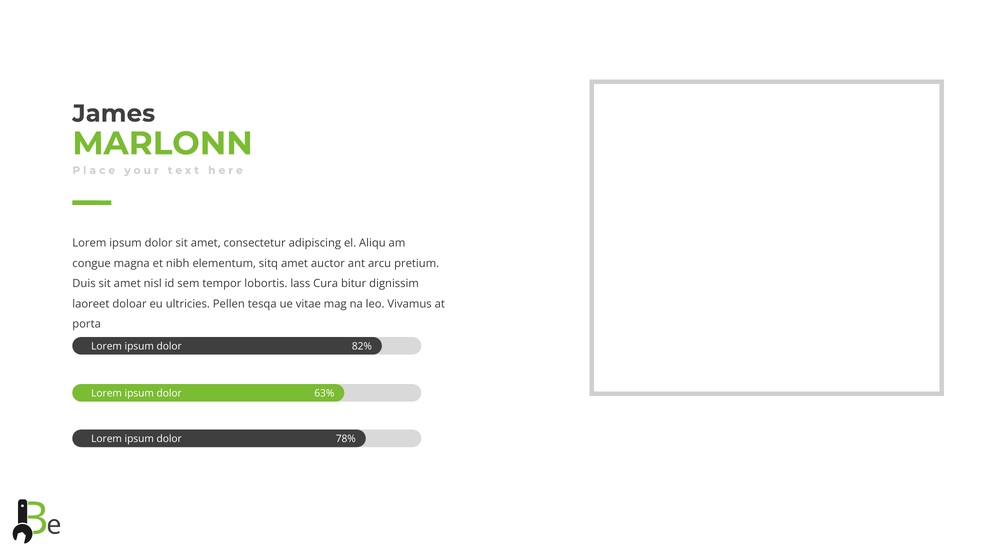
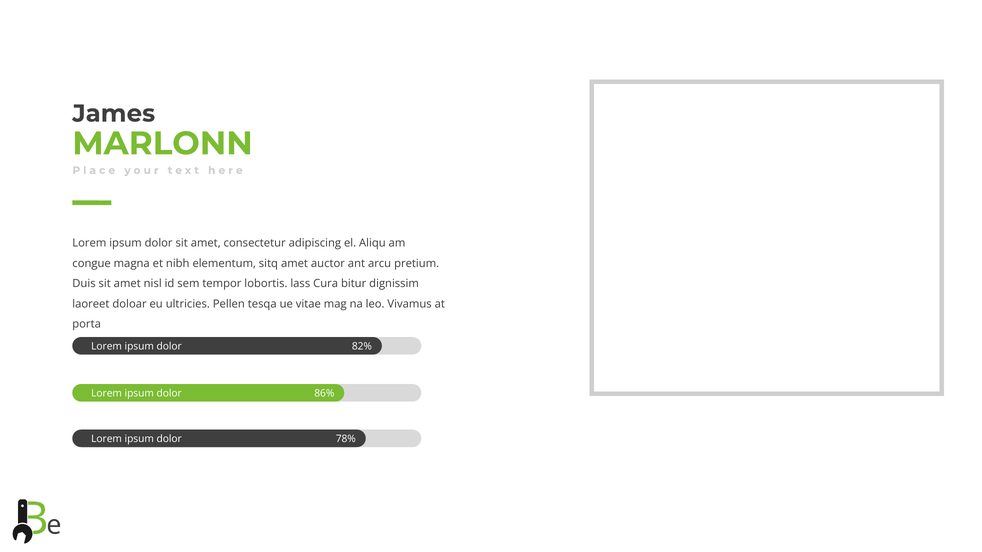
63%: 63% -> 86% (324, 394)
